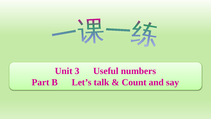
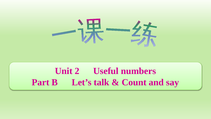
3: 3 -> 2 (77, 71)
